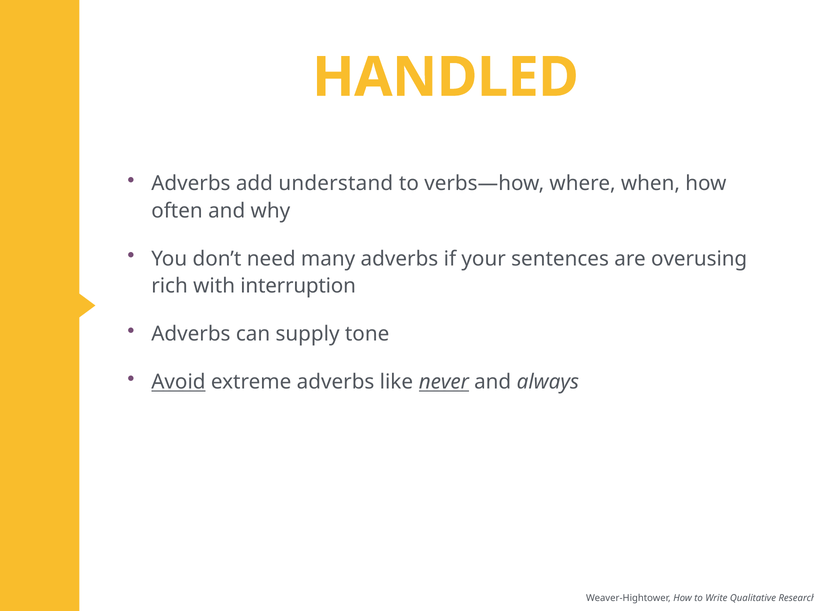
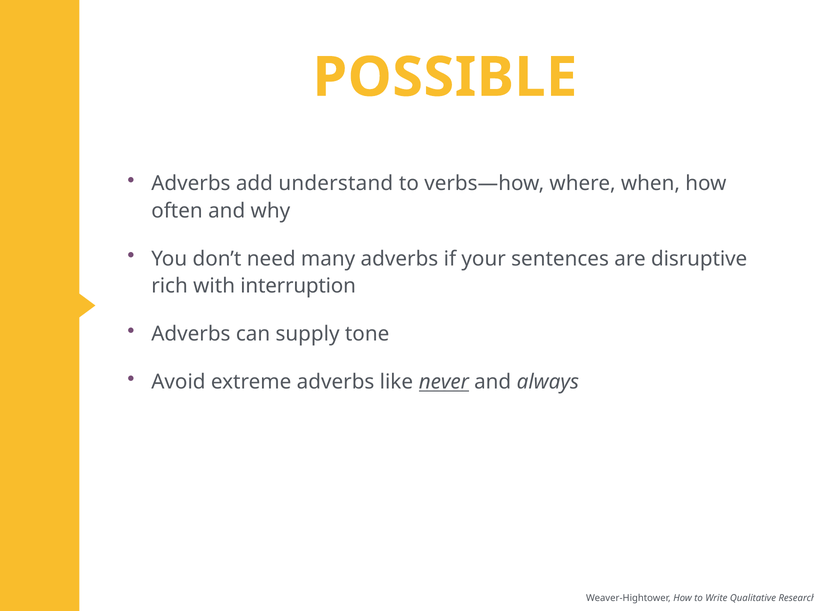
HANDLED: HANDLED -> POSSIBLE (445, 77)
overusing: overusing -> disruptive (699, 259)
Avoid underline: present -> none (178, 382)
